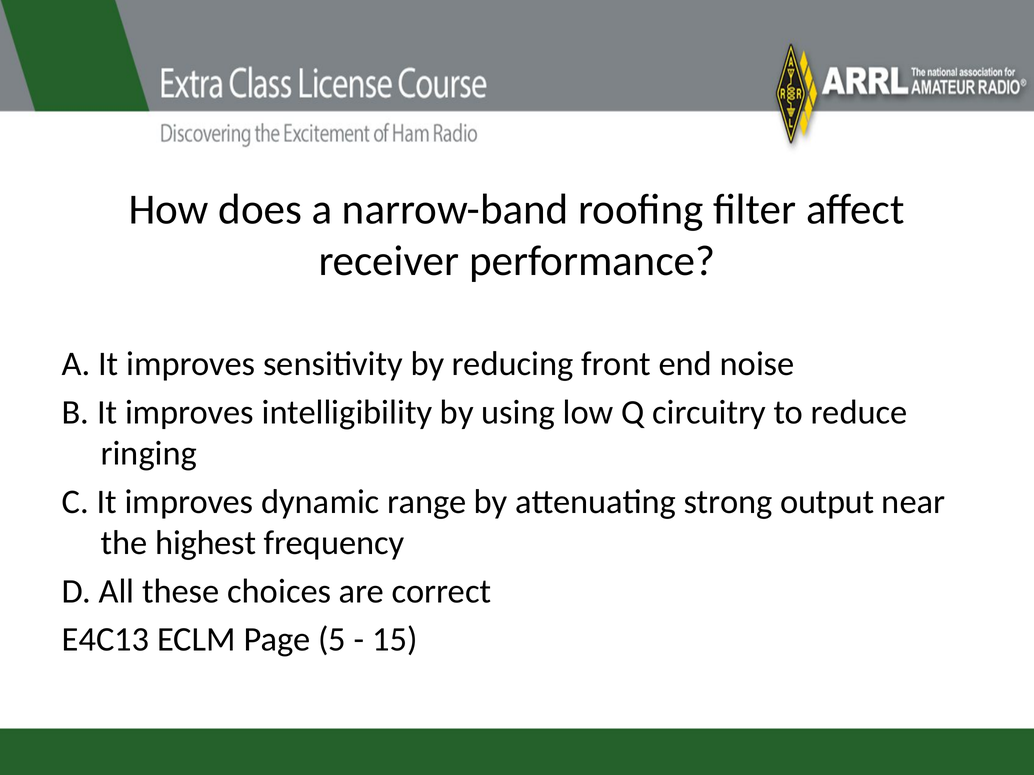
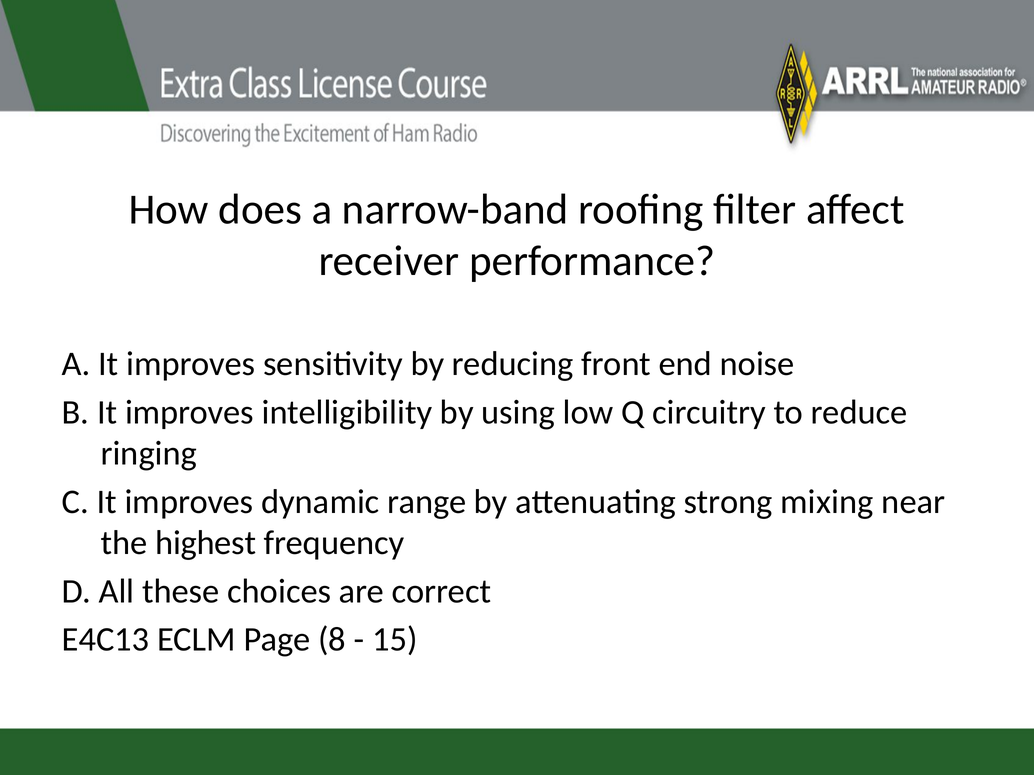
output: output -> mixing (827, 502)
5: 5 -> 8 (332, 640)
